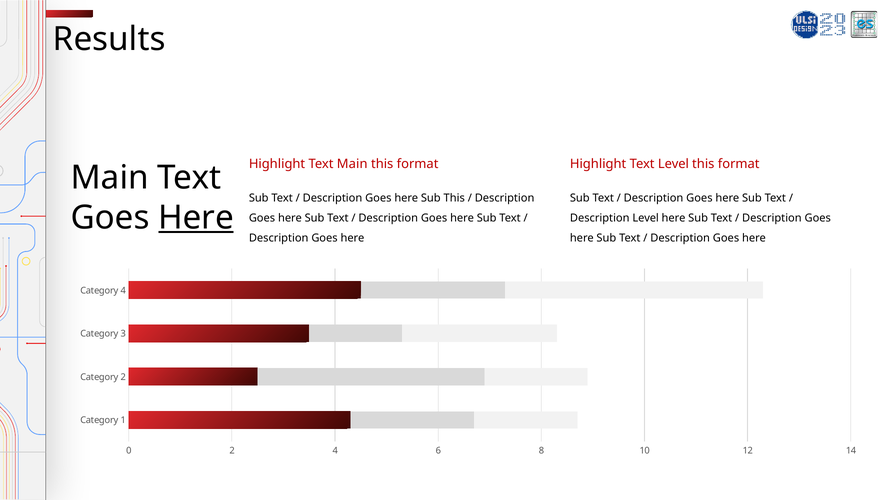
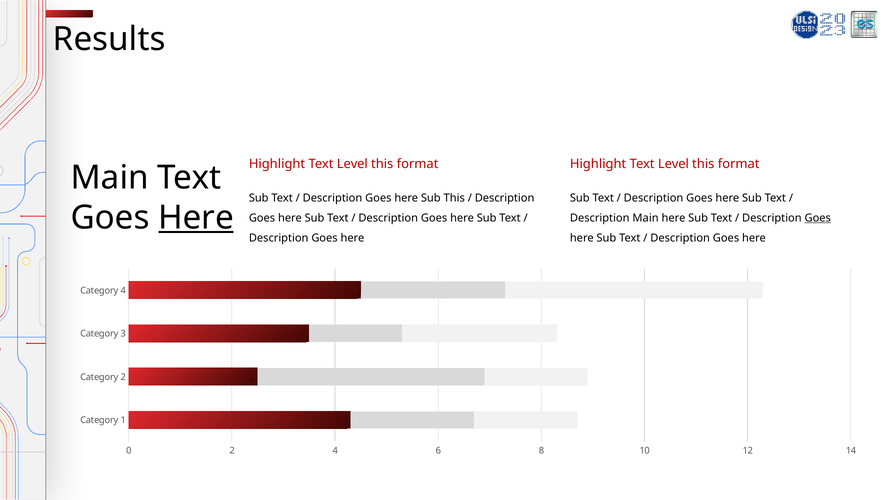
Main: Main -> Level (352, 164)
Description Level: Level -> Main (646, 218)
Goes underline: none -> present (818, 218)
